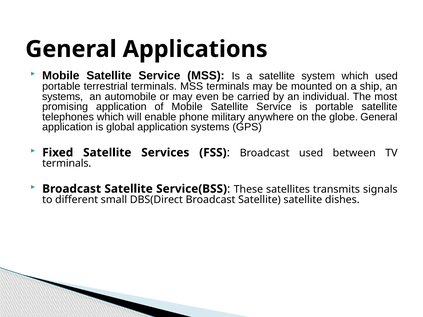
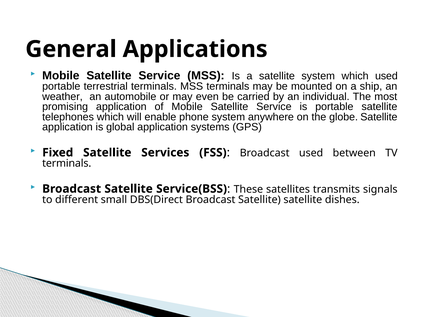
systems: systems -> weather (62, 97)
phone military: military -> system (228, 117)
globe General: General -> Satellite (379, 117)
